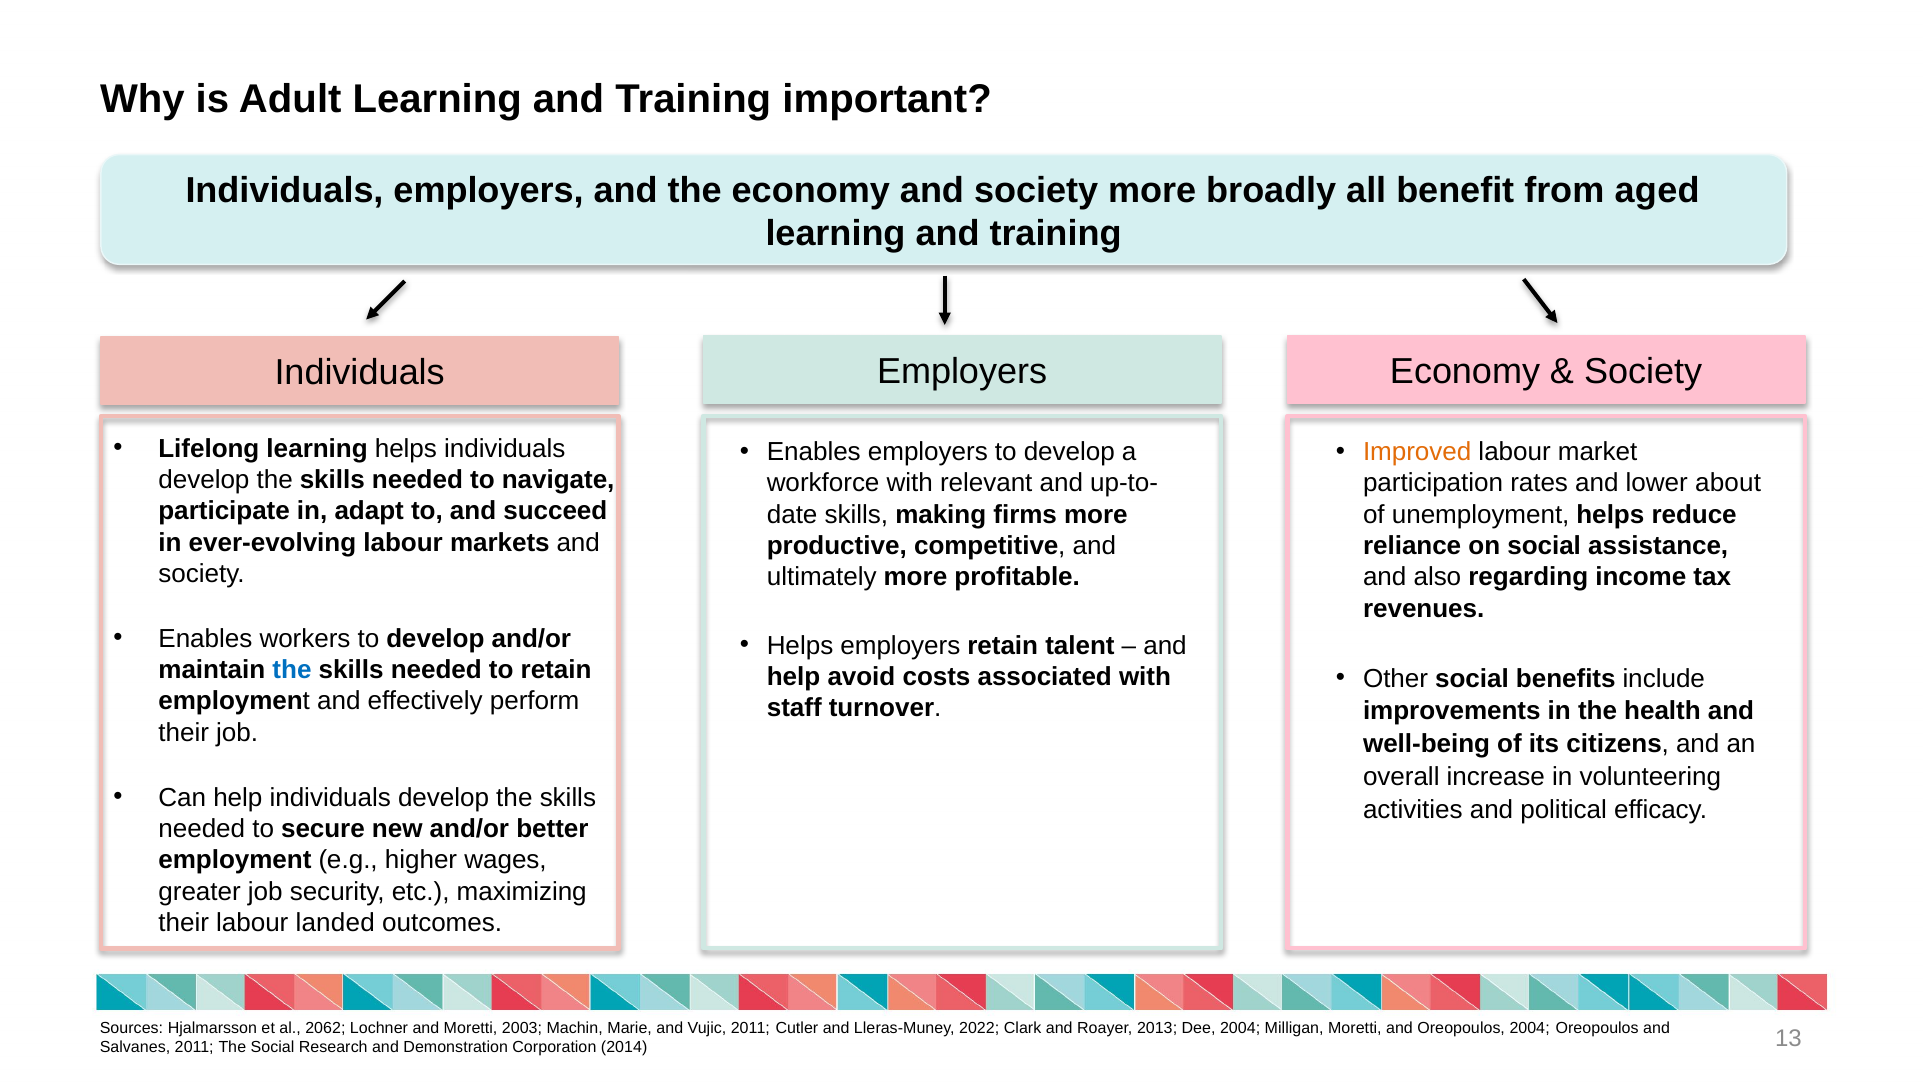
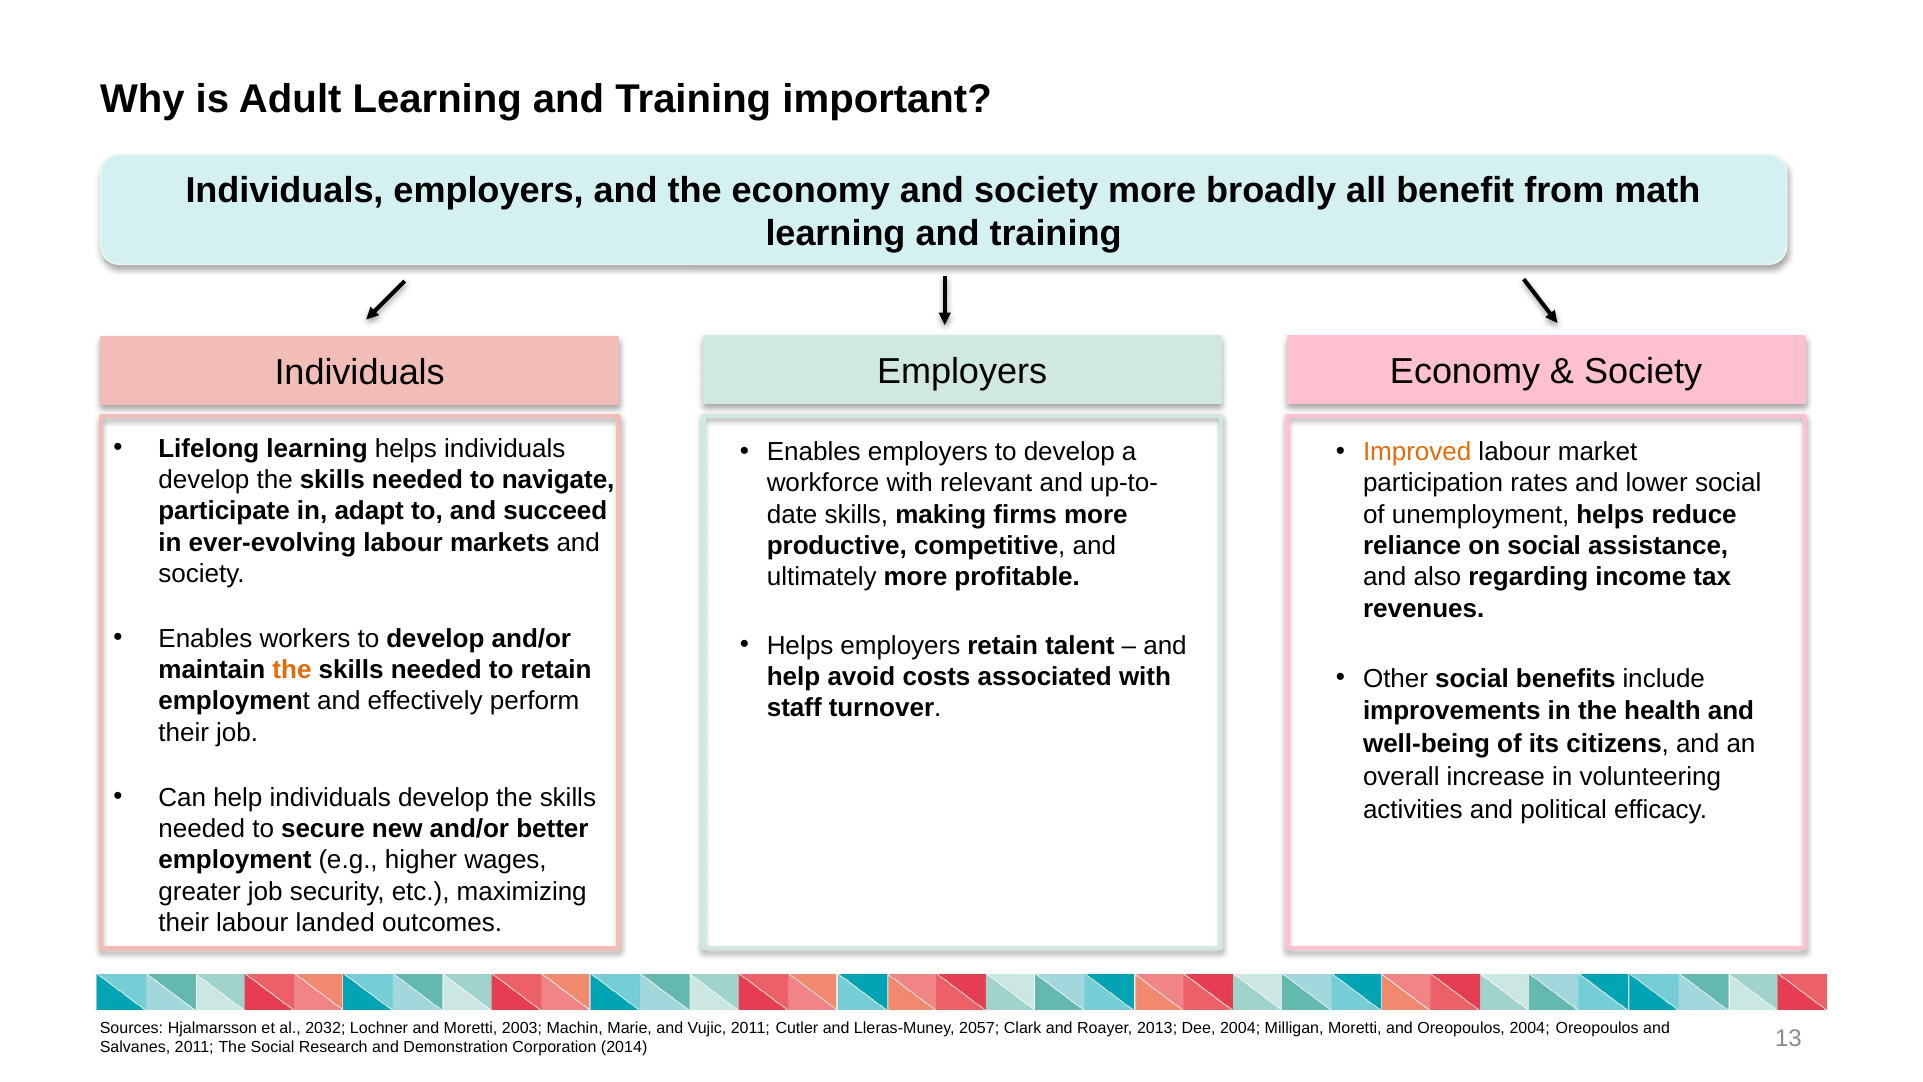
aged: aged -> math (1657, 190)
lower about: about -> social (1728, 483)
the colour: blue -> orange (292, 670)
2062: 2062 -> 2032 (325, 1028)
2022: 2022 -> 2057 (979, 1028)
